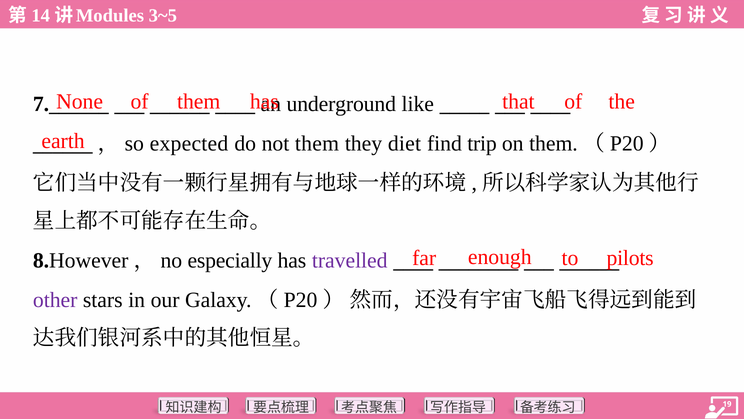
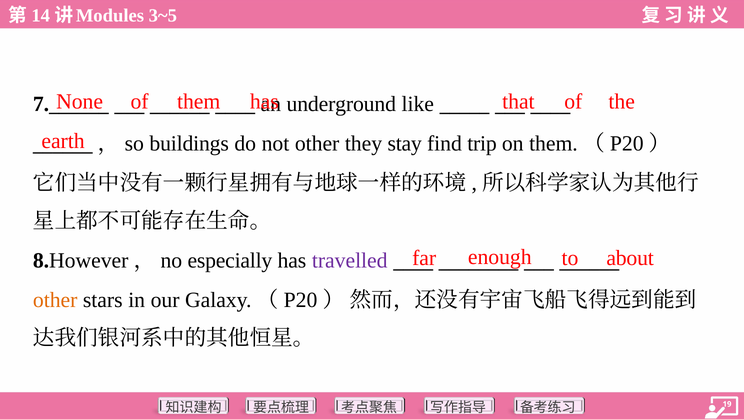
expected: expected -> buildings (189, 143)
not them: them -> other (317, 143)
diet: diet -> stay (405, 143)
pilots: pilots -> about (630, 258)
other colour: purple -> orange (55, 300)
